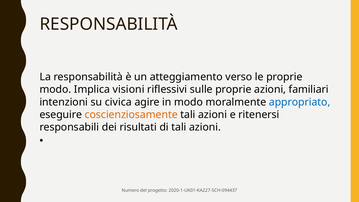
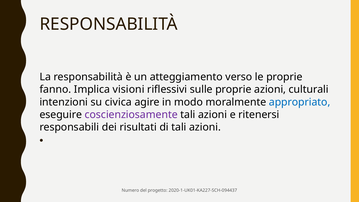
modo: modo -> fanno (55, 89)
familiari: familiari -> culturali (309, 89)
coscienziosamente colour: orange -> purple (131, 115)
